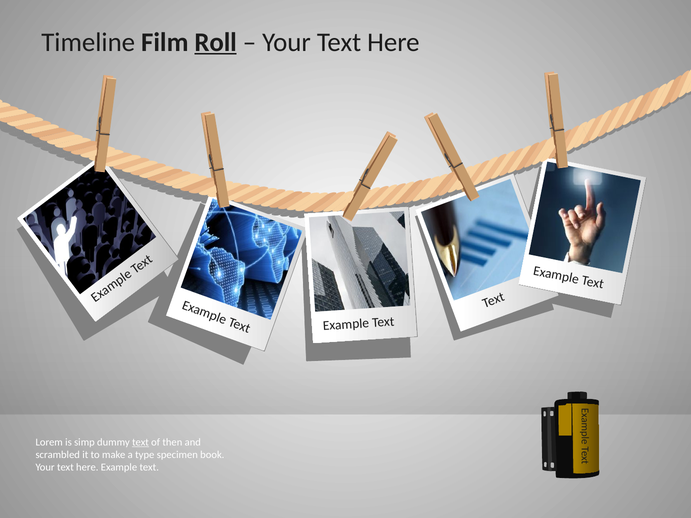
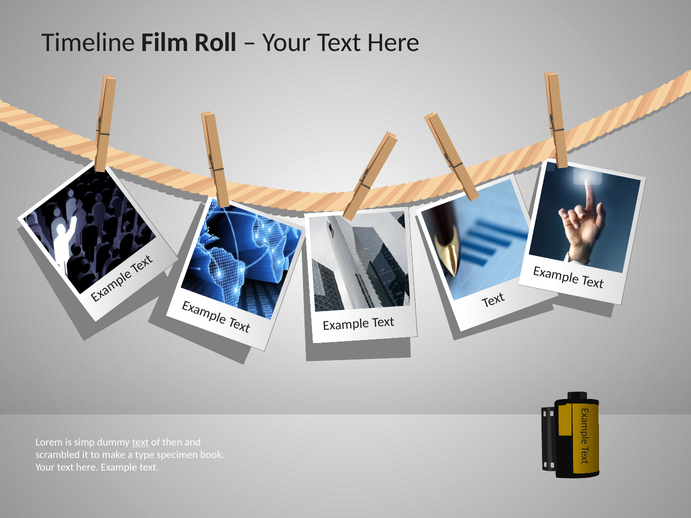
Roll underline: present -> none (216, 42)
